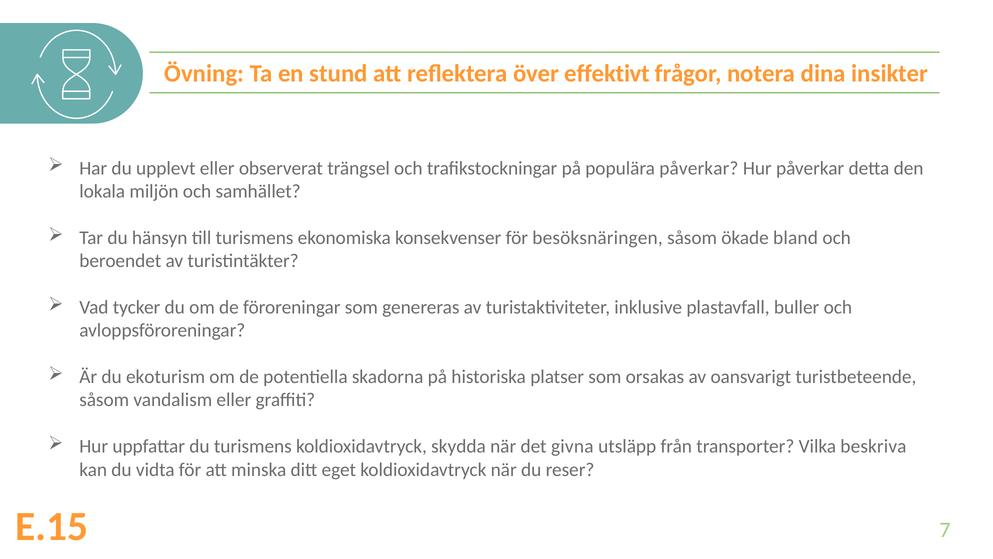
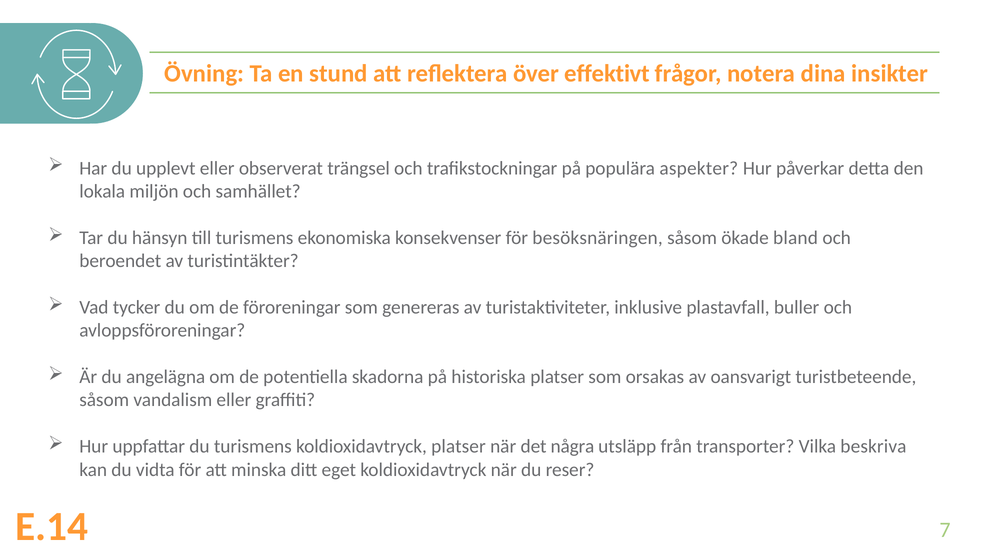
populära påverkar: påverkar -> aspekter (699, 168)
ekoturism: ekoturism -> angelägna (166, 377)
koldioxidavtryck skydda: skydda -> platser (458, 446)
givna: givna -> några (572, 446)
E.15: E.15 -> E.14 (52, 526)
